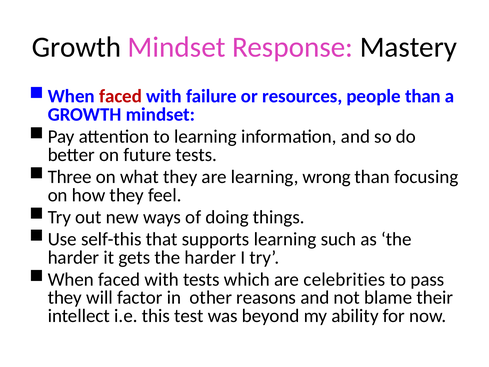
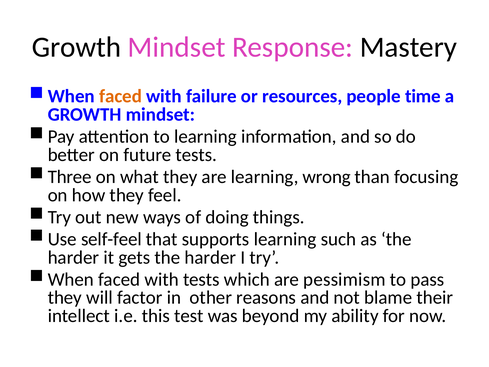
faced colour: red -> orange (121, 96)
people than: than -> time (423, 96)
self-this: self-this -> self-feel (111, 239)
celebrities: celebrities -> pessimism (344, 279)
